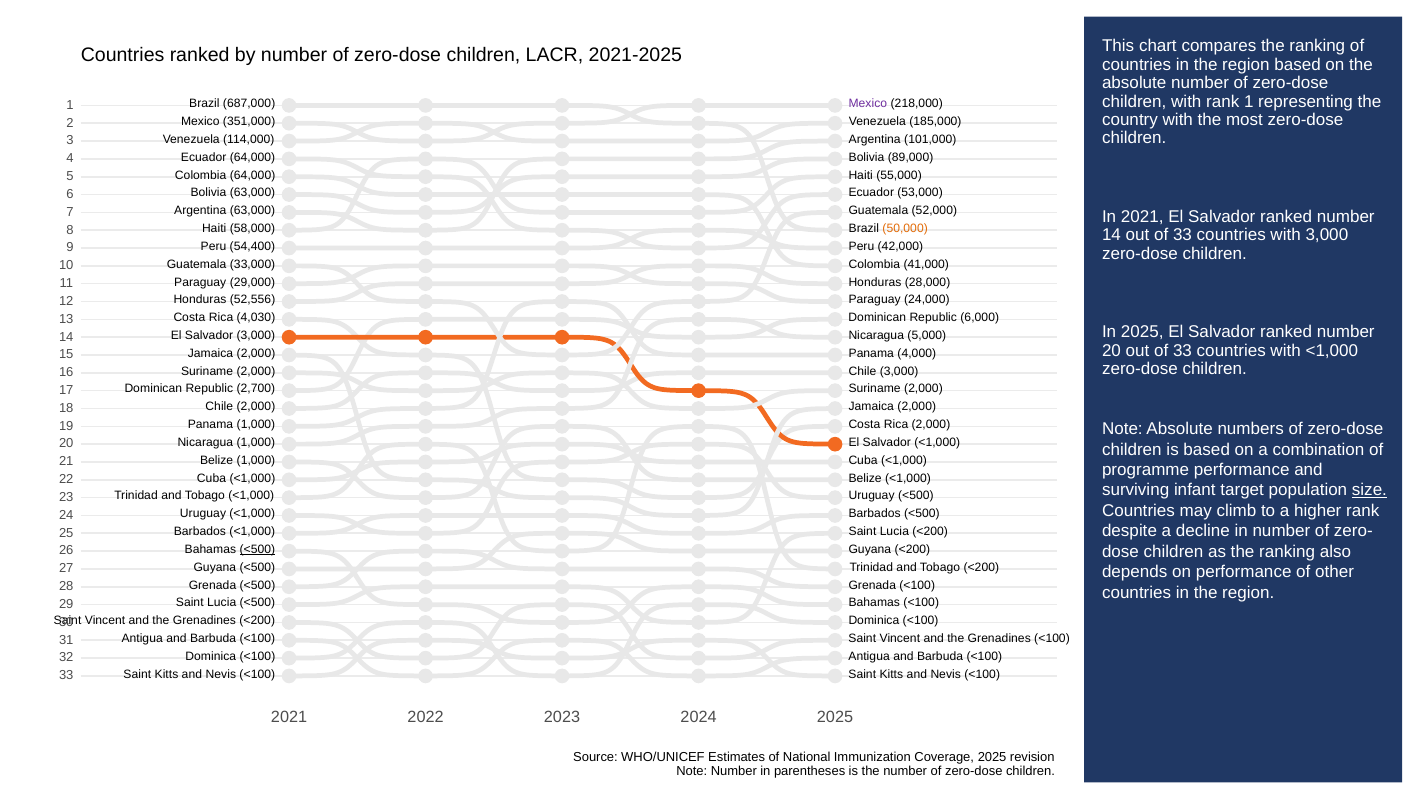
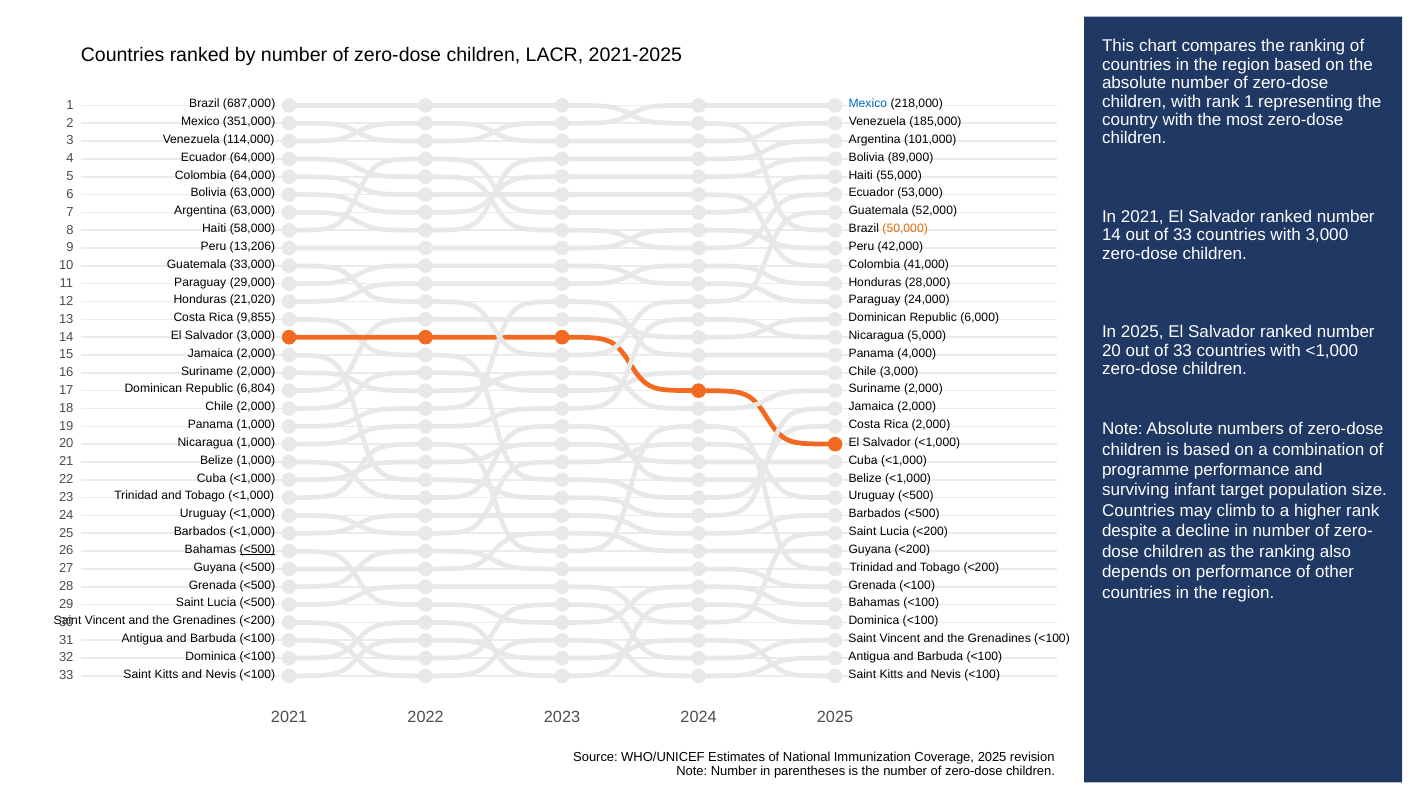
Mexico colour: purple -> blue (868, 104)
54,400: 54,400 -> 13,206 (252, 246)
52,556: 52,556 -> 21,020 (253, 300)
4,030: 4,030 -> 9,855 (256, 318)
2,700: 2,700 -> 6,804 (256, 389)
size underline: present -> none (1369, 490)
